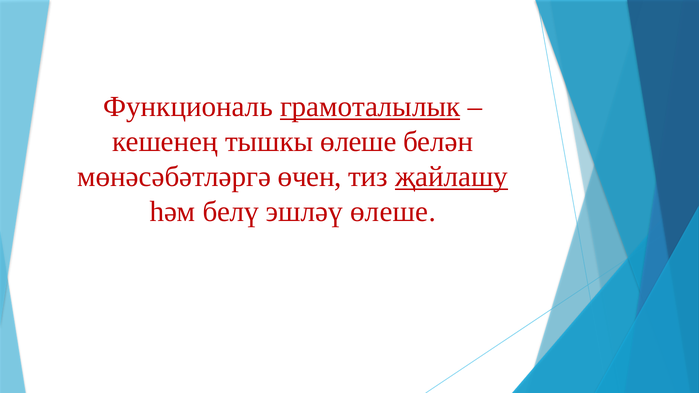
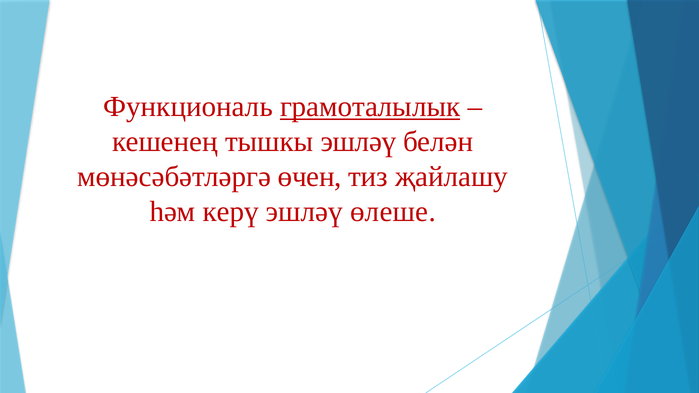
тышкы өлеше: өлеше -> эшләү (358, 142)
җайлашу underline: present -> none (452, 177)
белү: белү -> керү (231, 212)
